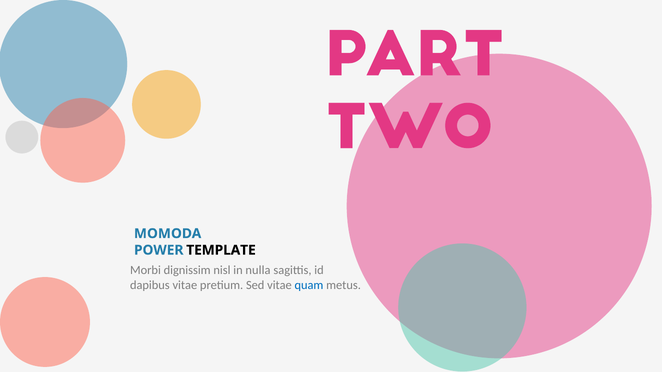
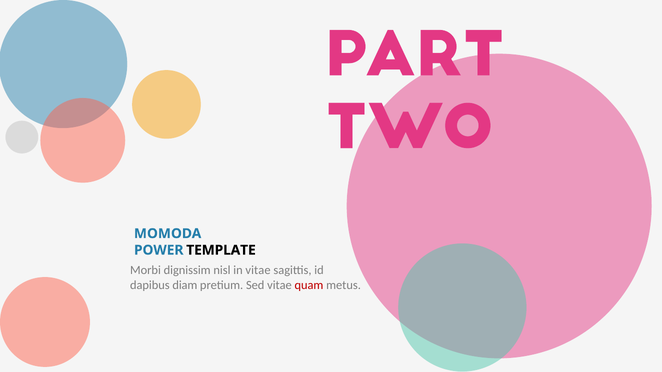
in nulla: nulla -> vitae (258, 271)
dapibus vitae: vitae -> diam (185, 285)
quam colour: blue -> red (309, 285)
